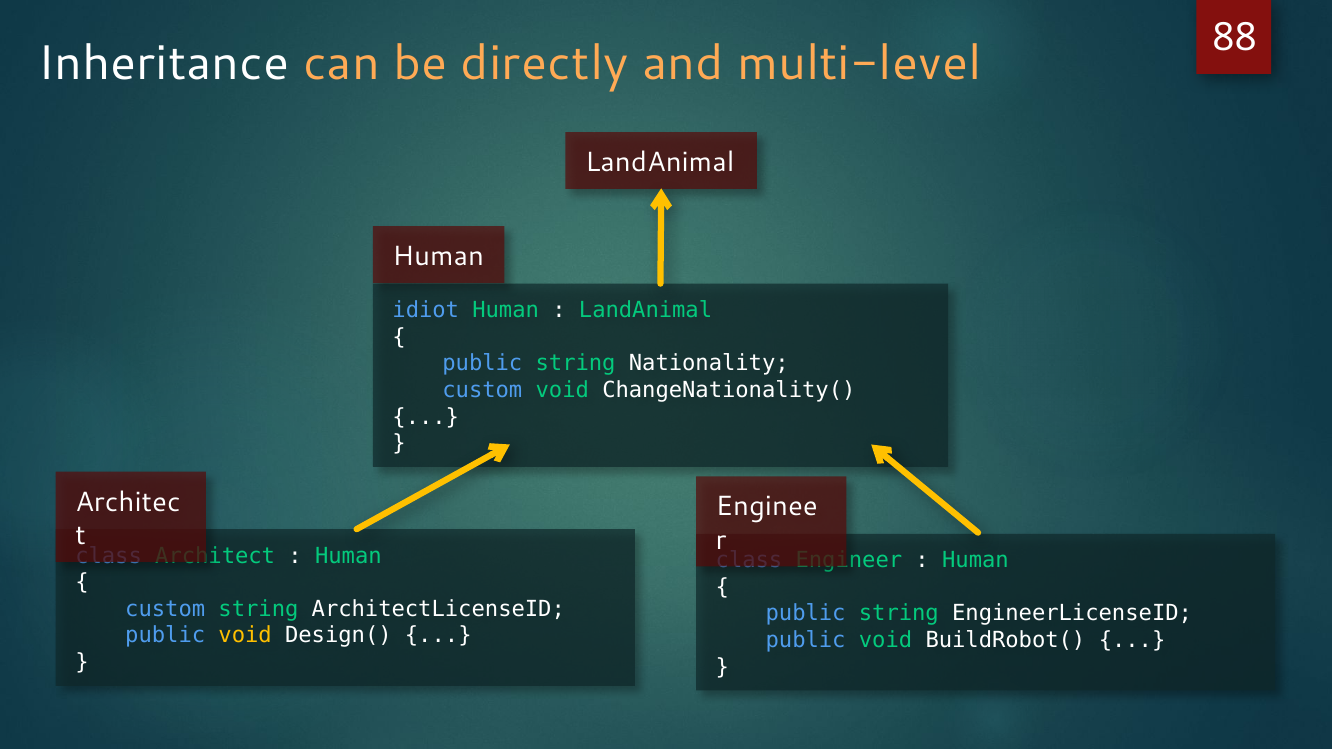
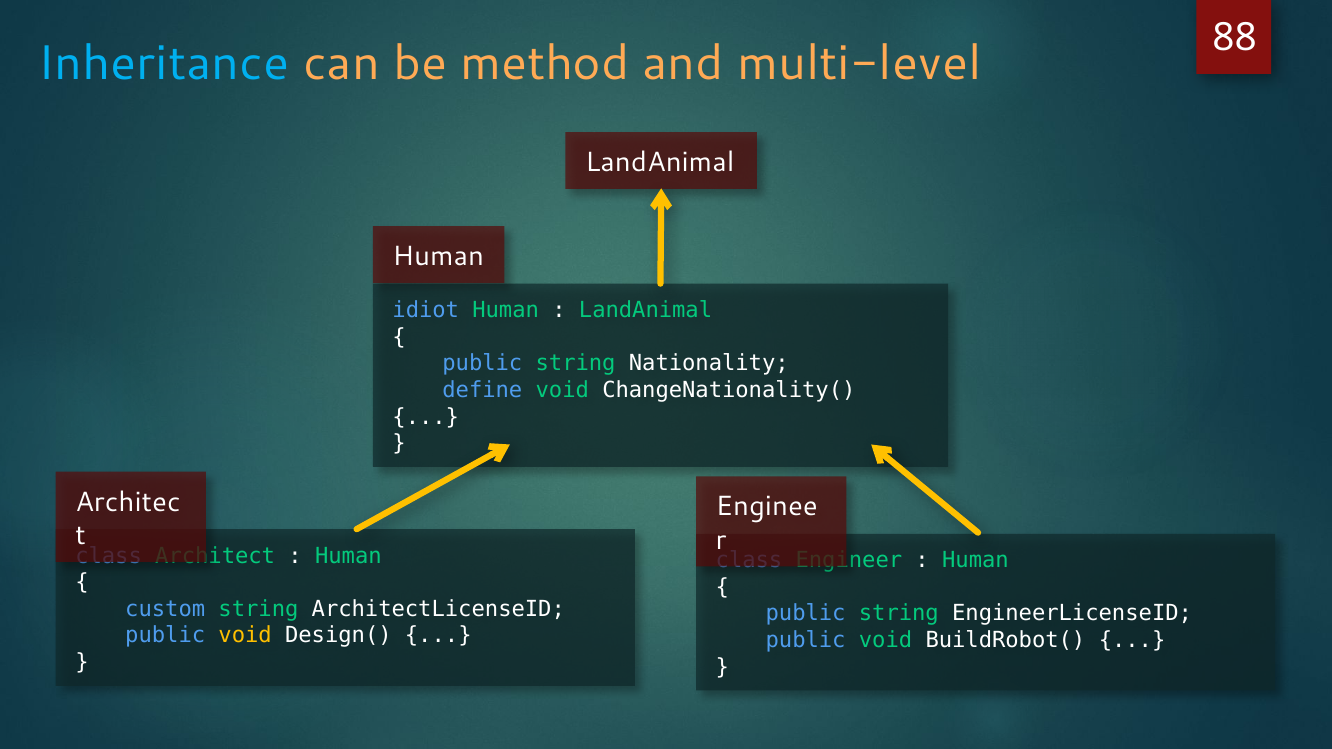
Inheritance colour: white -> light blue (163, 64)
directly: directly -> method (545, 64)
custom: custom -> define (482, 390)
